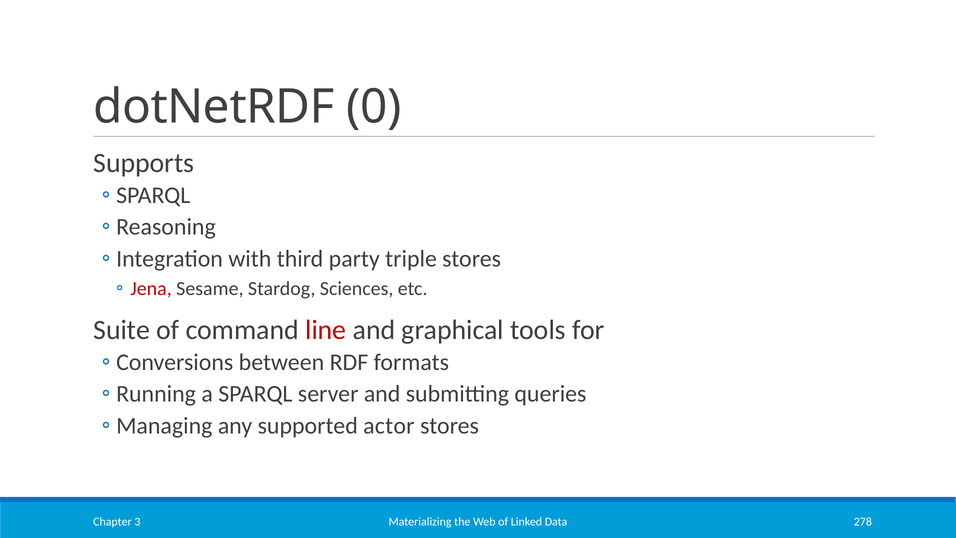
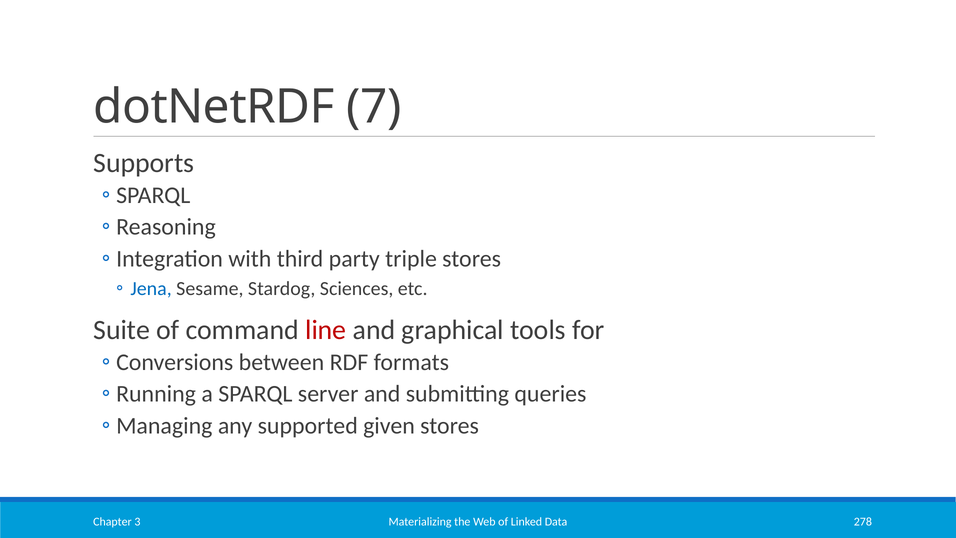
0: 0 -> 7 (374, 107)
Jena colour: red -> blue (151, 288)
actor: actor -> given (389, 426)
